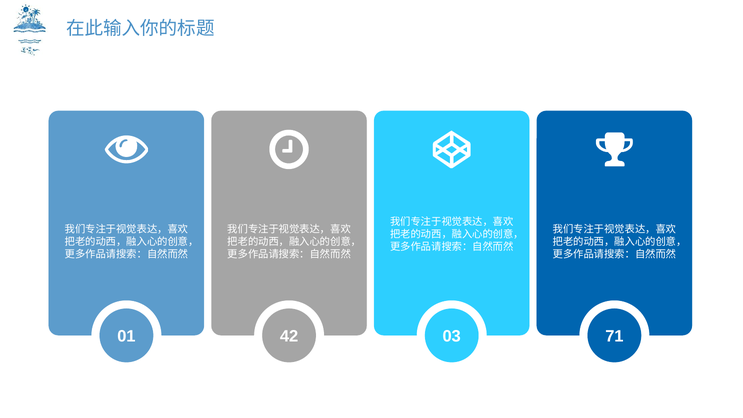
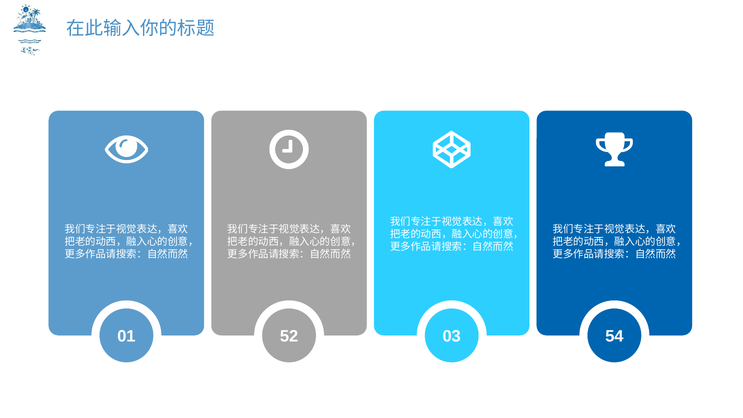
42: 42 -> 52 (289, 336)
71: 71 -> 54 (614, 336)
